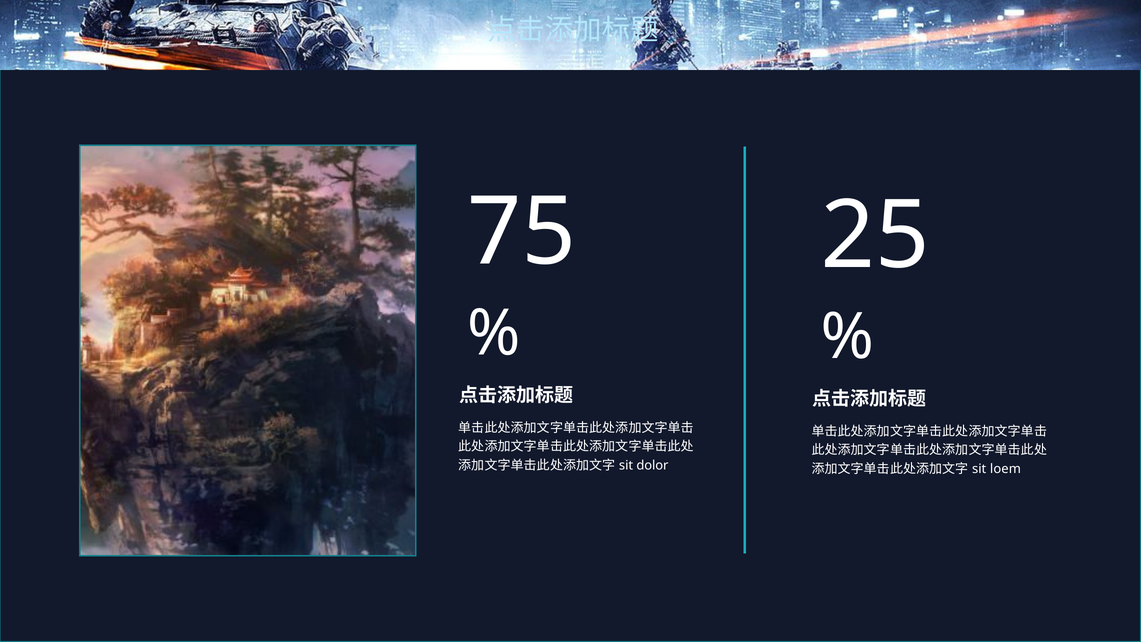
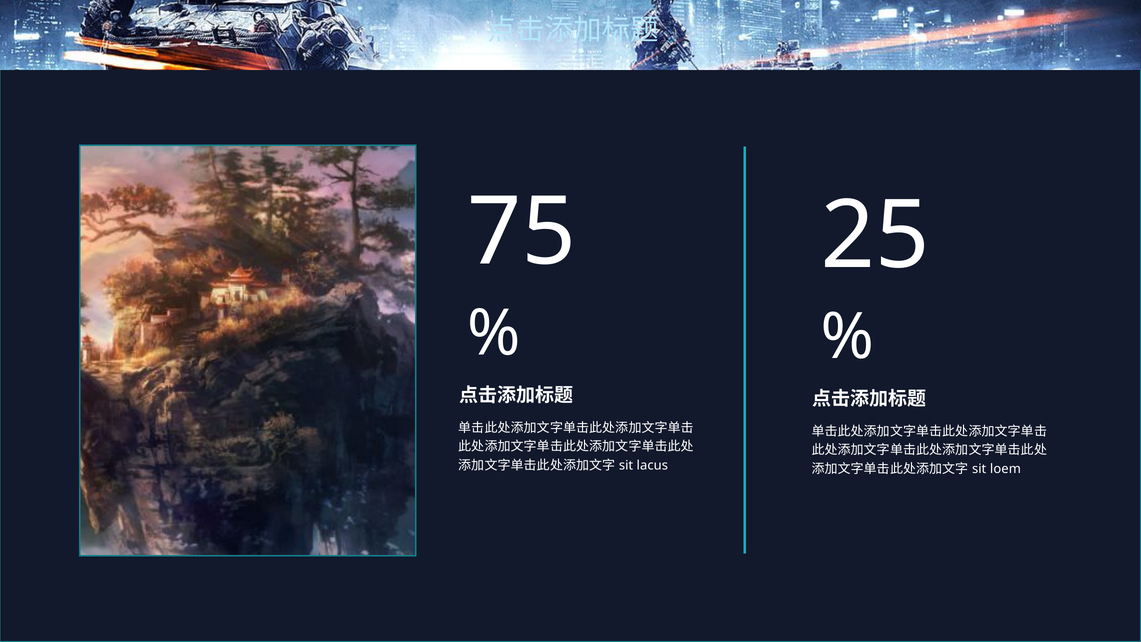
dolor: dolor -> lacus (652, 465)
